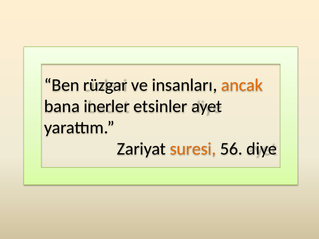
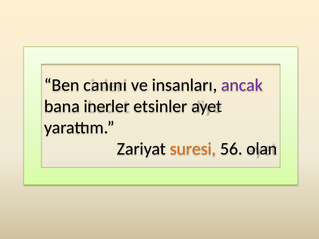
rüzgar: rüzgar -> canını (105, 85)
ancak colour: orange -> purple (242, 85)
diye: diye -> olan (262, 149)
